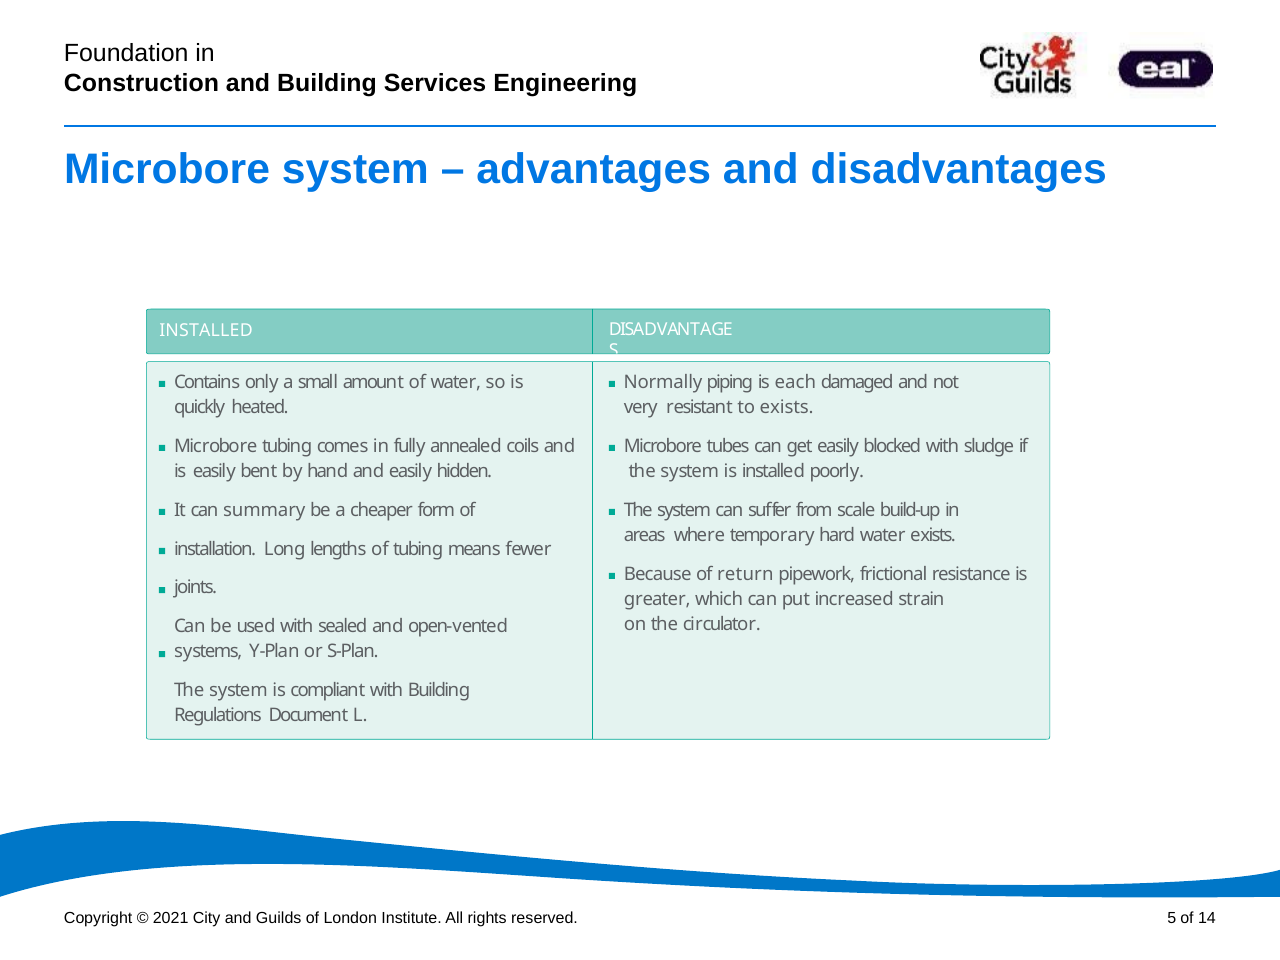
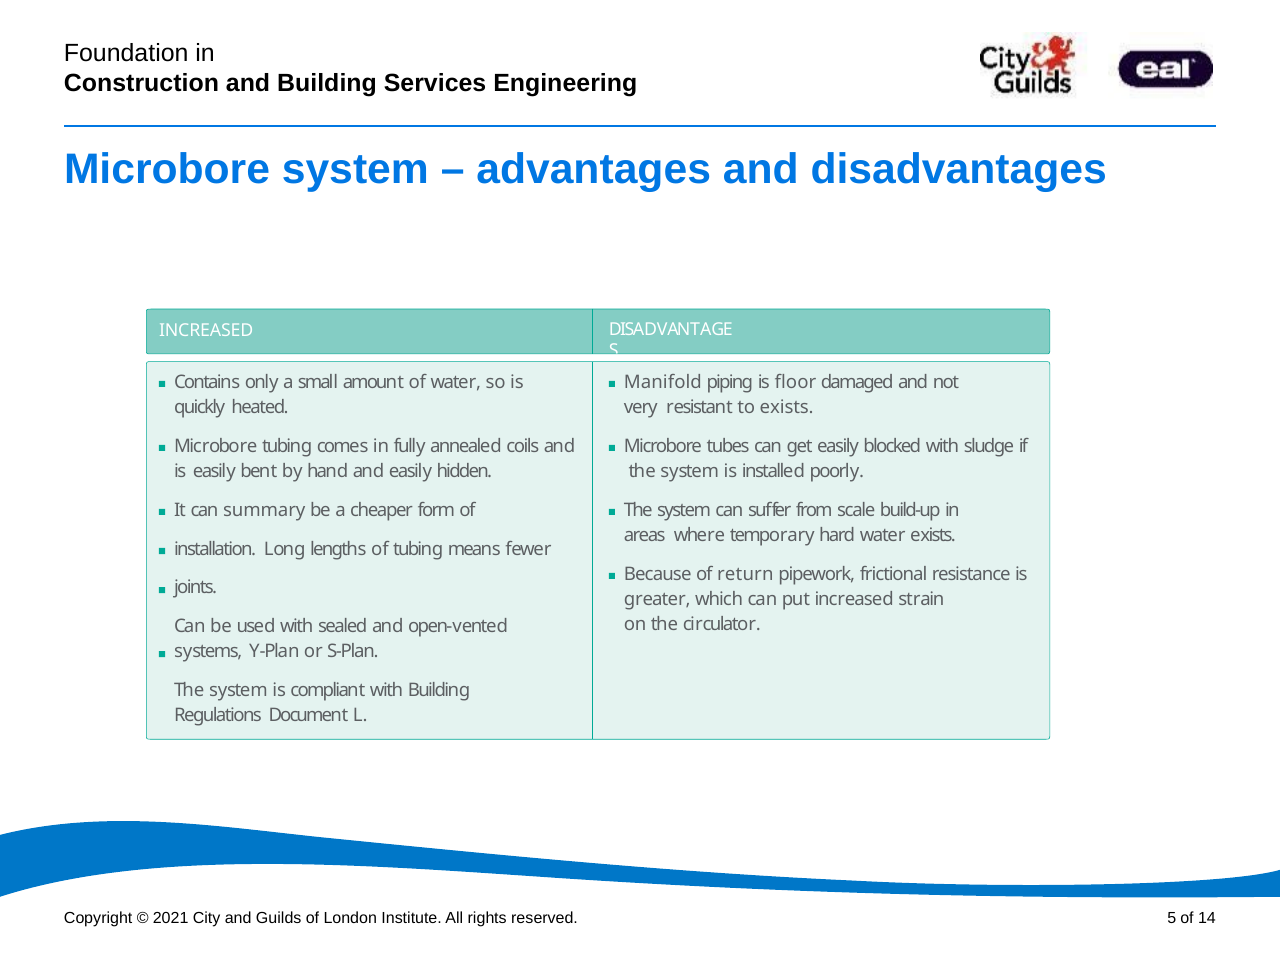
INSTALLED: INSTALLED -> INCREASED (206, 331)
Normally: Normally -> Manifold (663, 383)
each: each -> floor (795, 383)
